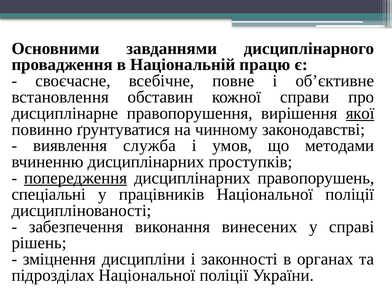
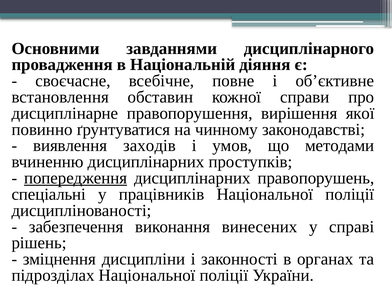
працю: працю -> діяння (265, 65)
якої underline: present -> none (360, 113)
служба: служба -> заходів (150, 146)
